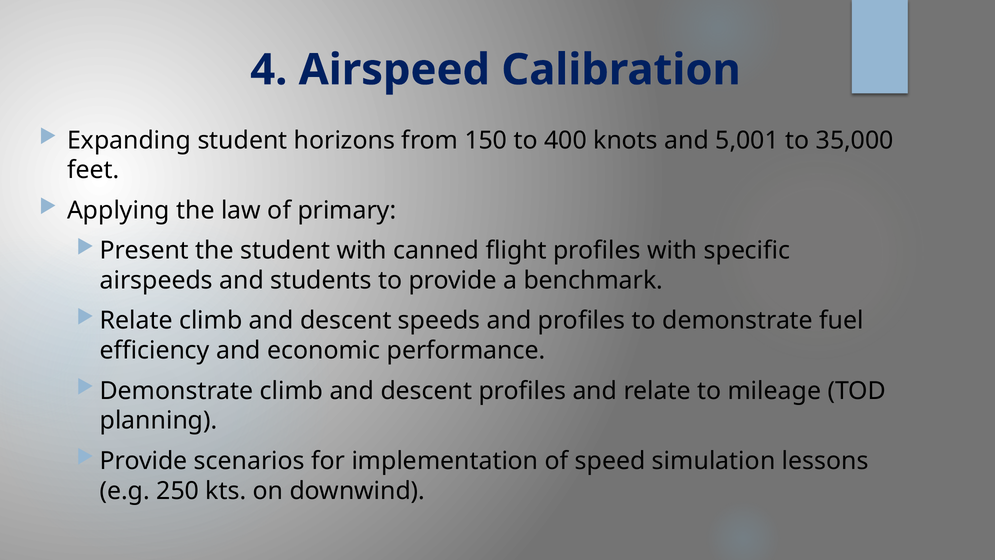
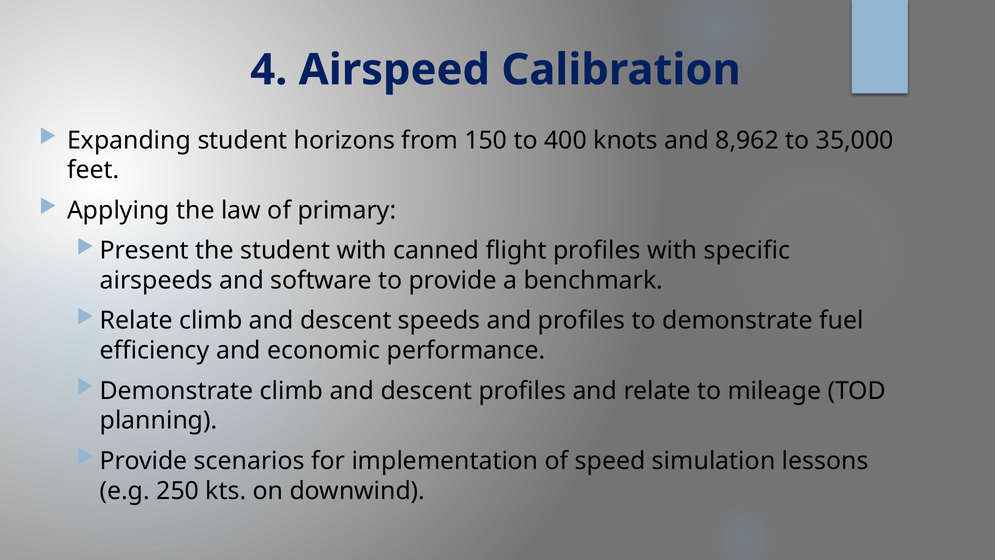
5,001: 5,001 -> 8,962 (747, 140)
students: students -> software (321, 280)
